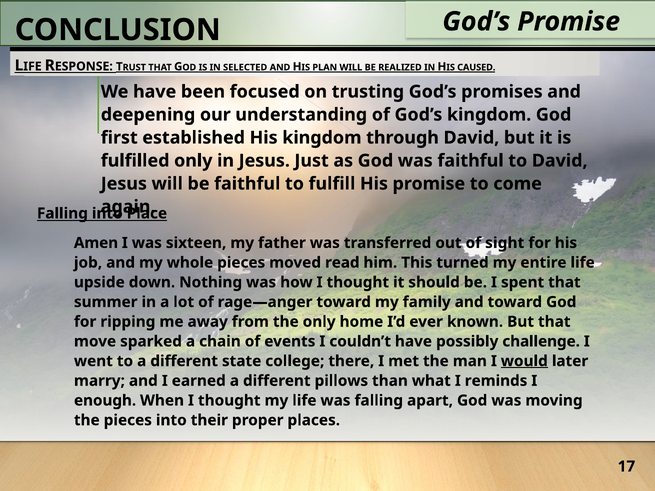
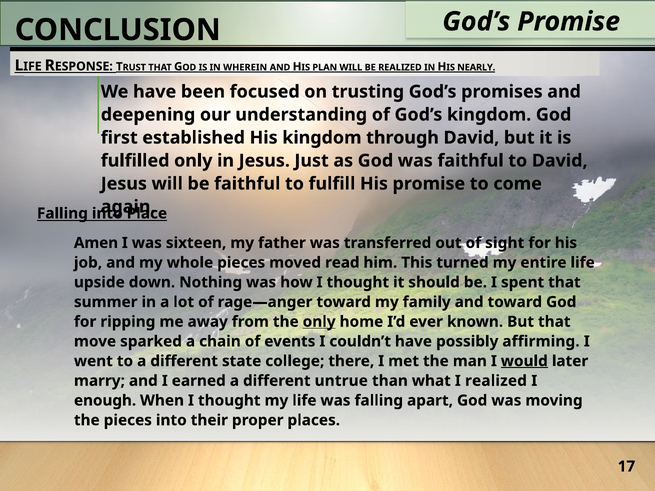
SELECTED: SELECTED -> WHEREIN (245, 67)
CAUSED: CAUSED -> NEARLY (476, 67)
only underline: none -> present (319, 322)
challenge: challenge -> affirming (541, 342)
pillows: pillows -> untrue (341, 381)
I reminds: reminds -> realized (496, 381)
